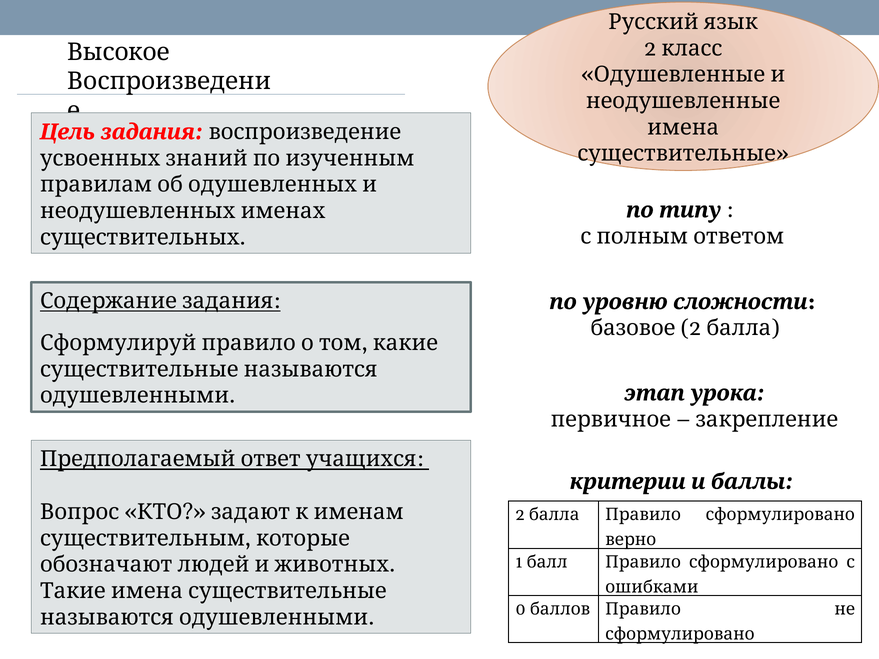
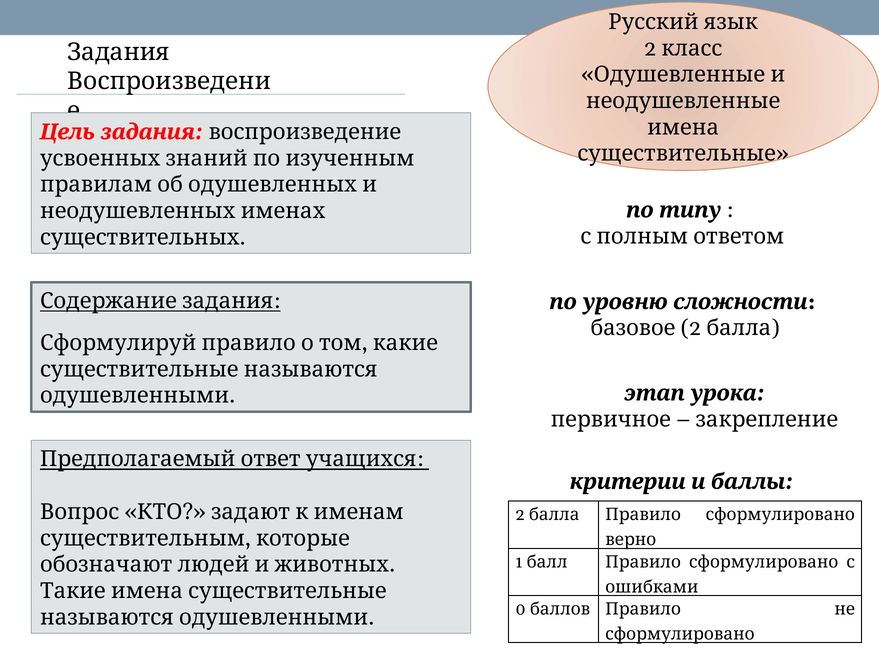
Высокое: Высокое -> Задания (118, 52)
